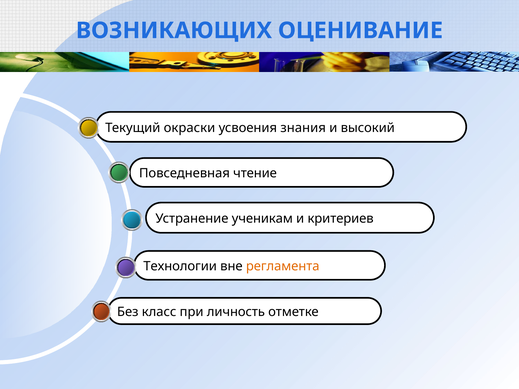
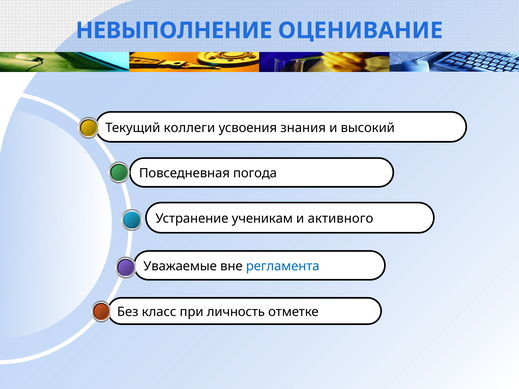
ВОЗНИКАЮЩИХ: ВОЗНИКАЮЩИХ -> НЕВЫПОЛНЕНИЕ (174, 31)
окраски: окраски -> коллеги (189, 128)
чтение: чтение -> погода (255, 173)
критериев: критериев -> активного (341, 219)
Технологии: Технологии -> Уважаемые (180, 266)
регламента colour: orange -> blue (283, 266)
